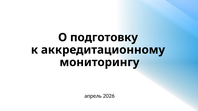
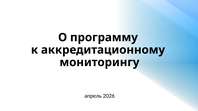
подготовку: подготовку -> программу (104, 38)
